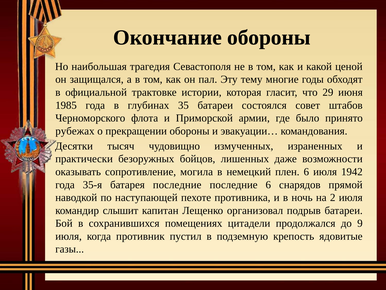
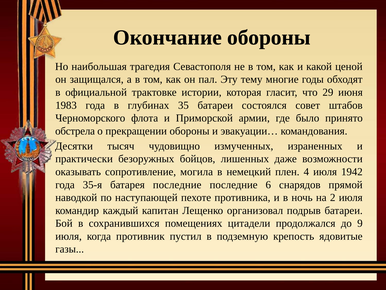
1985: 1985 -> 1983 (66, 105)
рубежах: рубежах -> обстрела (75, 131)
плен 6: 6 -> 4 (306, 172)
слышит: слышит -> каждый (121, 210)
